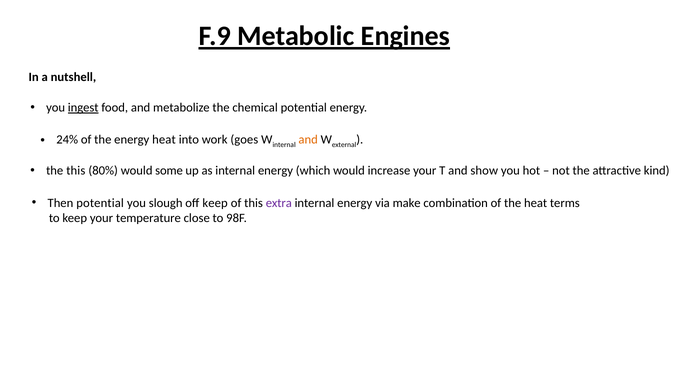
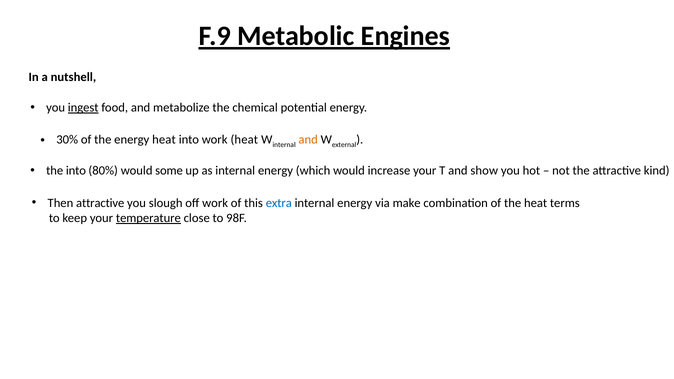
24%: 24% -> 30% (67, 140)
work goes: goes -> heat (244, 140)
the this: this -> into (76, 171)
Then potential: potential -> attractive (100, 203)
off keep: keep -> work (215, 203)
extra colour: purple -> blue (279, 203)
temperature underline: none -> present (148, 218)
